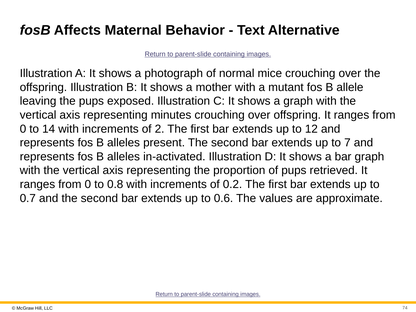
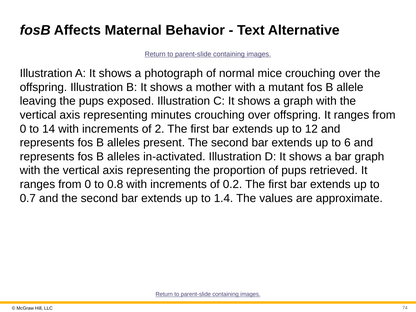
7: 7 -> 6 (347, 143)
0.6: 0.6 -> 1.4 (224, 198)
